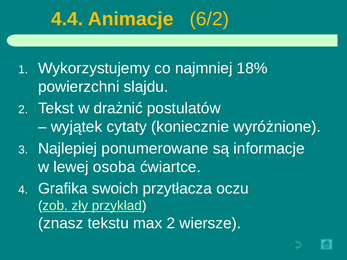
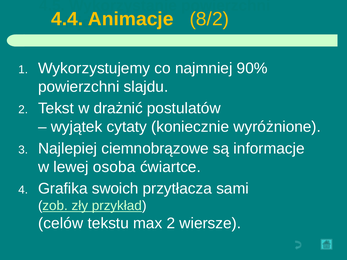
6/2: 6/2 -> 8/2 (209, 19)
18%: 18% -> 90% (252, 68)
ponumerowane: ponumerowane -> ciemnobrązowe (155, 149)
oczu: oczu -> sami (233, 189)
znasz: znasz -> celów (61, 223)
